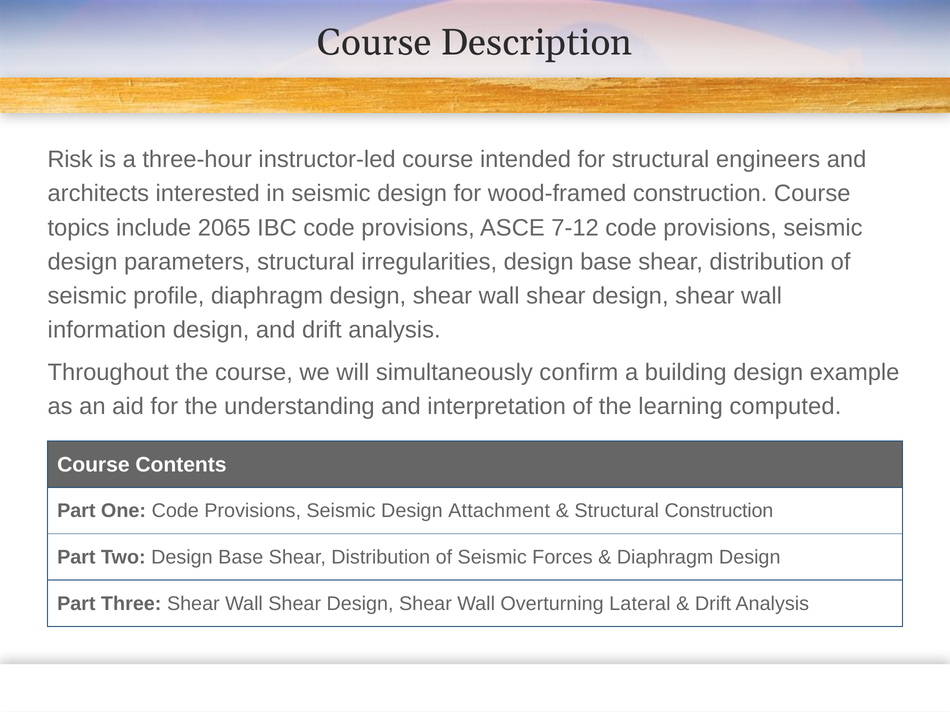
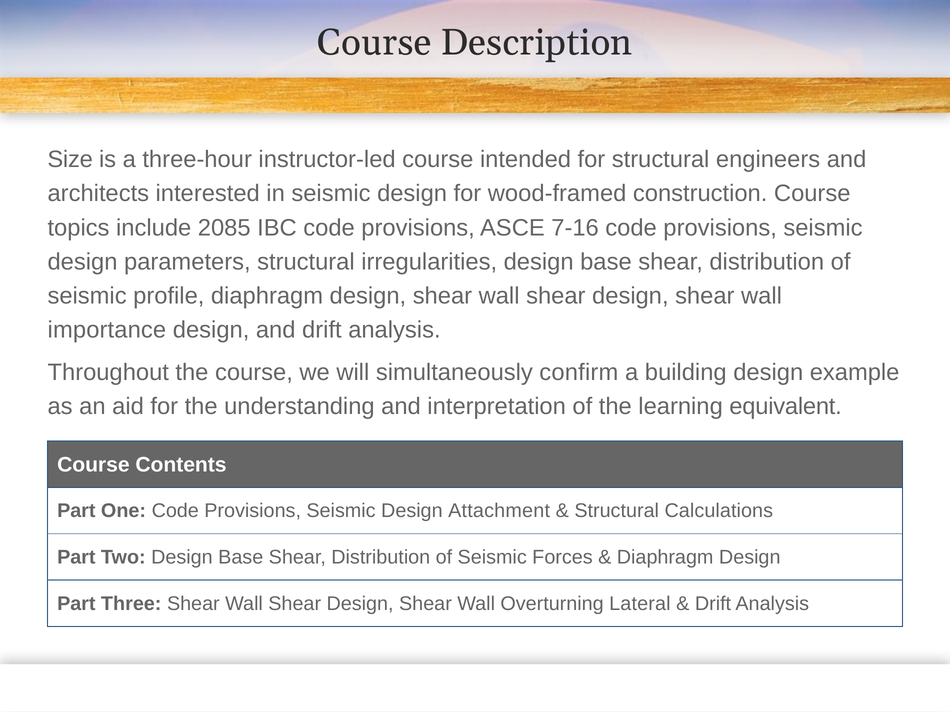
Risk: Risk -> Size (70, 159)
2065: 2065 -> 2085 (224, 228)
7-12: 7-12 -> 7-16 (575, 228)
information: information -> importance (107, 330)
computed: computed -> equivalent (786, 407)
Structural Construction: Construction -> Calculations (719, 511)
